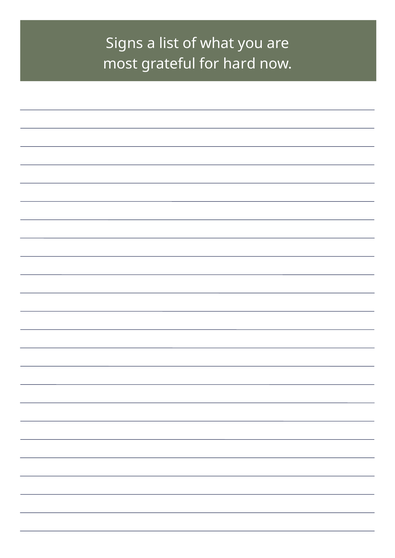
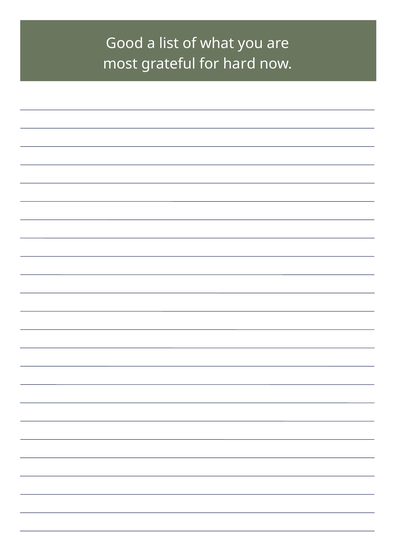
Signs: Signs -> Good (125, 43)
